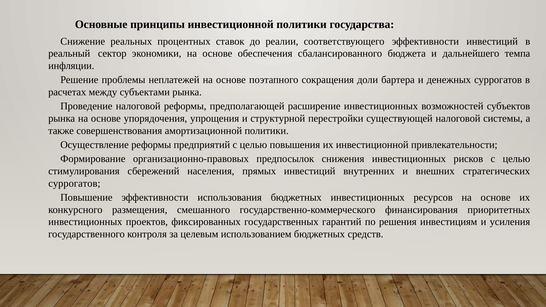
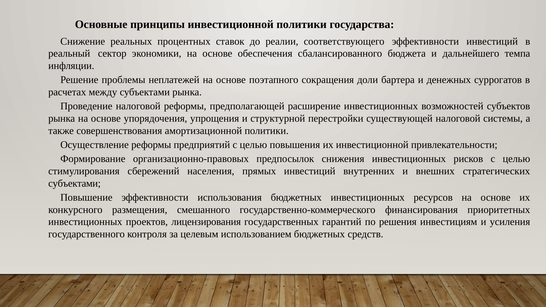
суррогатов: суррогатов -> субъектами (74, 183)
фиксированных: фиксированных -> лицензирования (206, 222)
